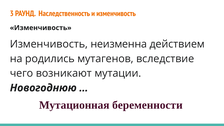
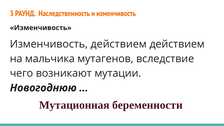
Изменчивость неизменна: неизменна -> действием (119, 44)
родились: родились -> мальчика (50, 59)
